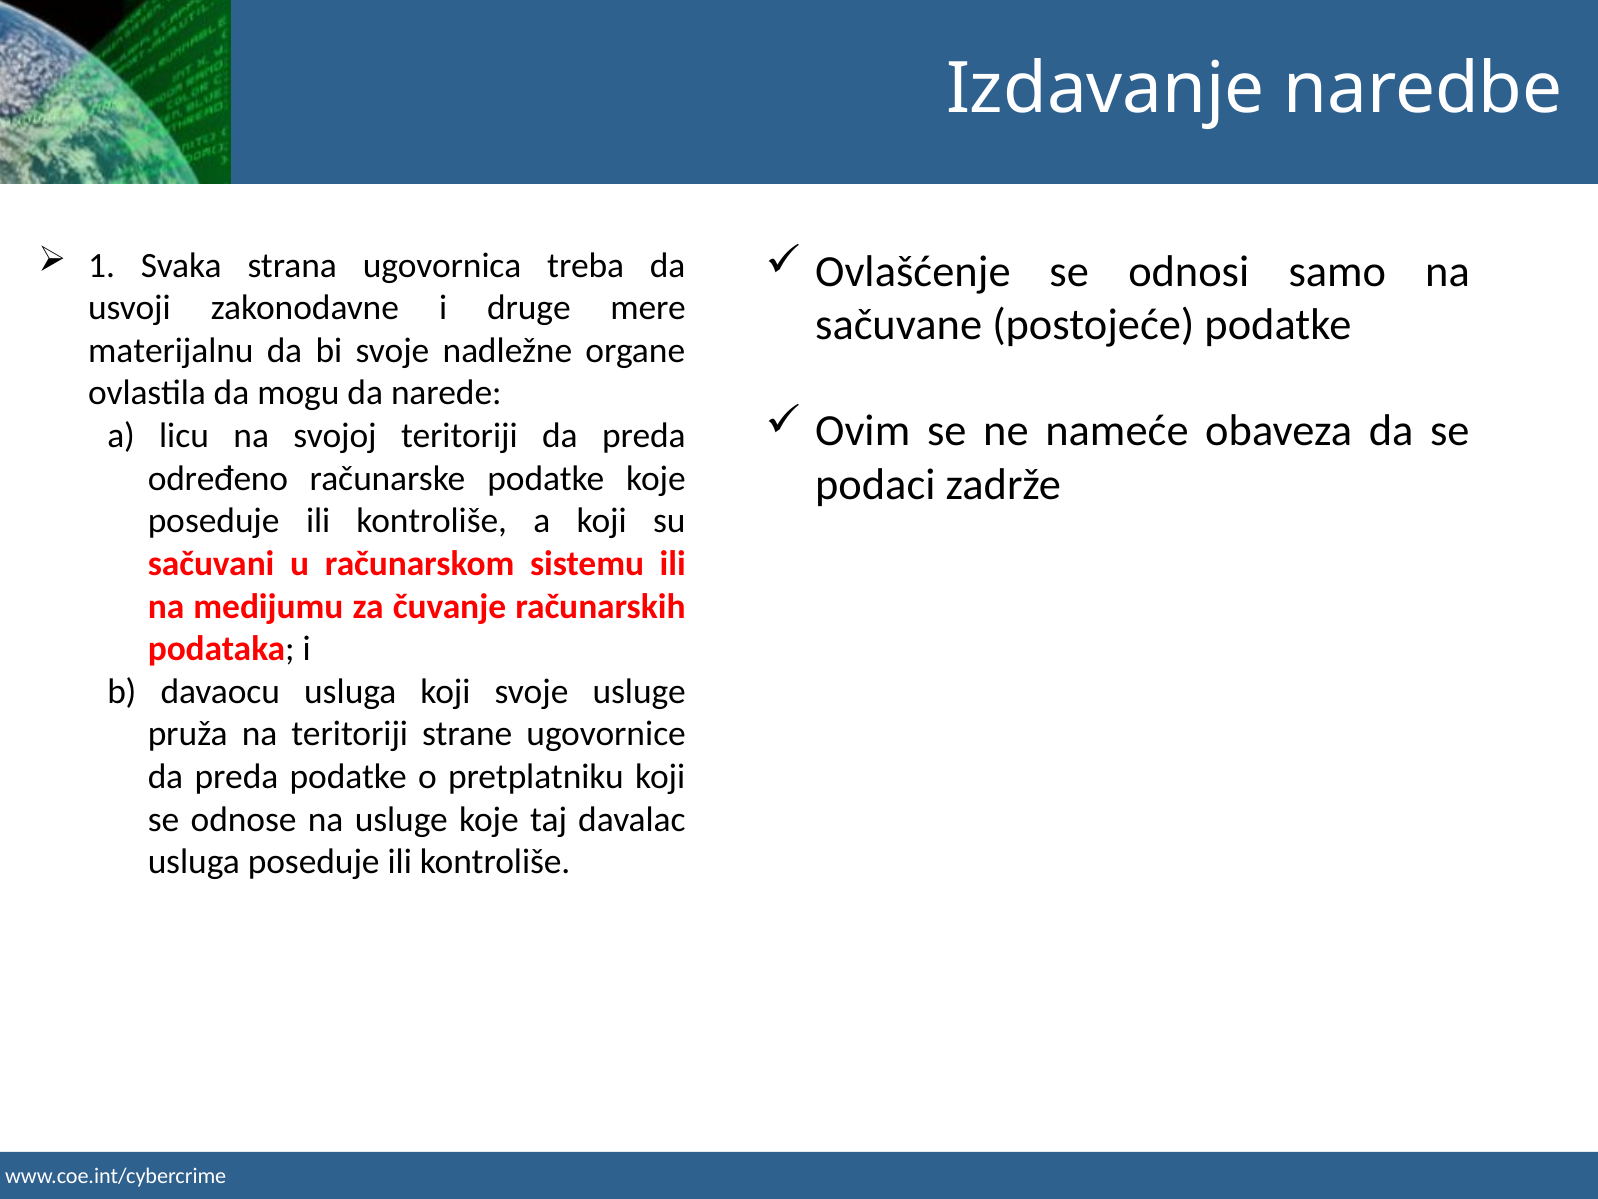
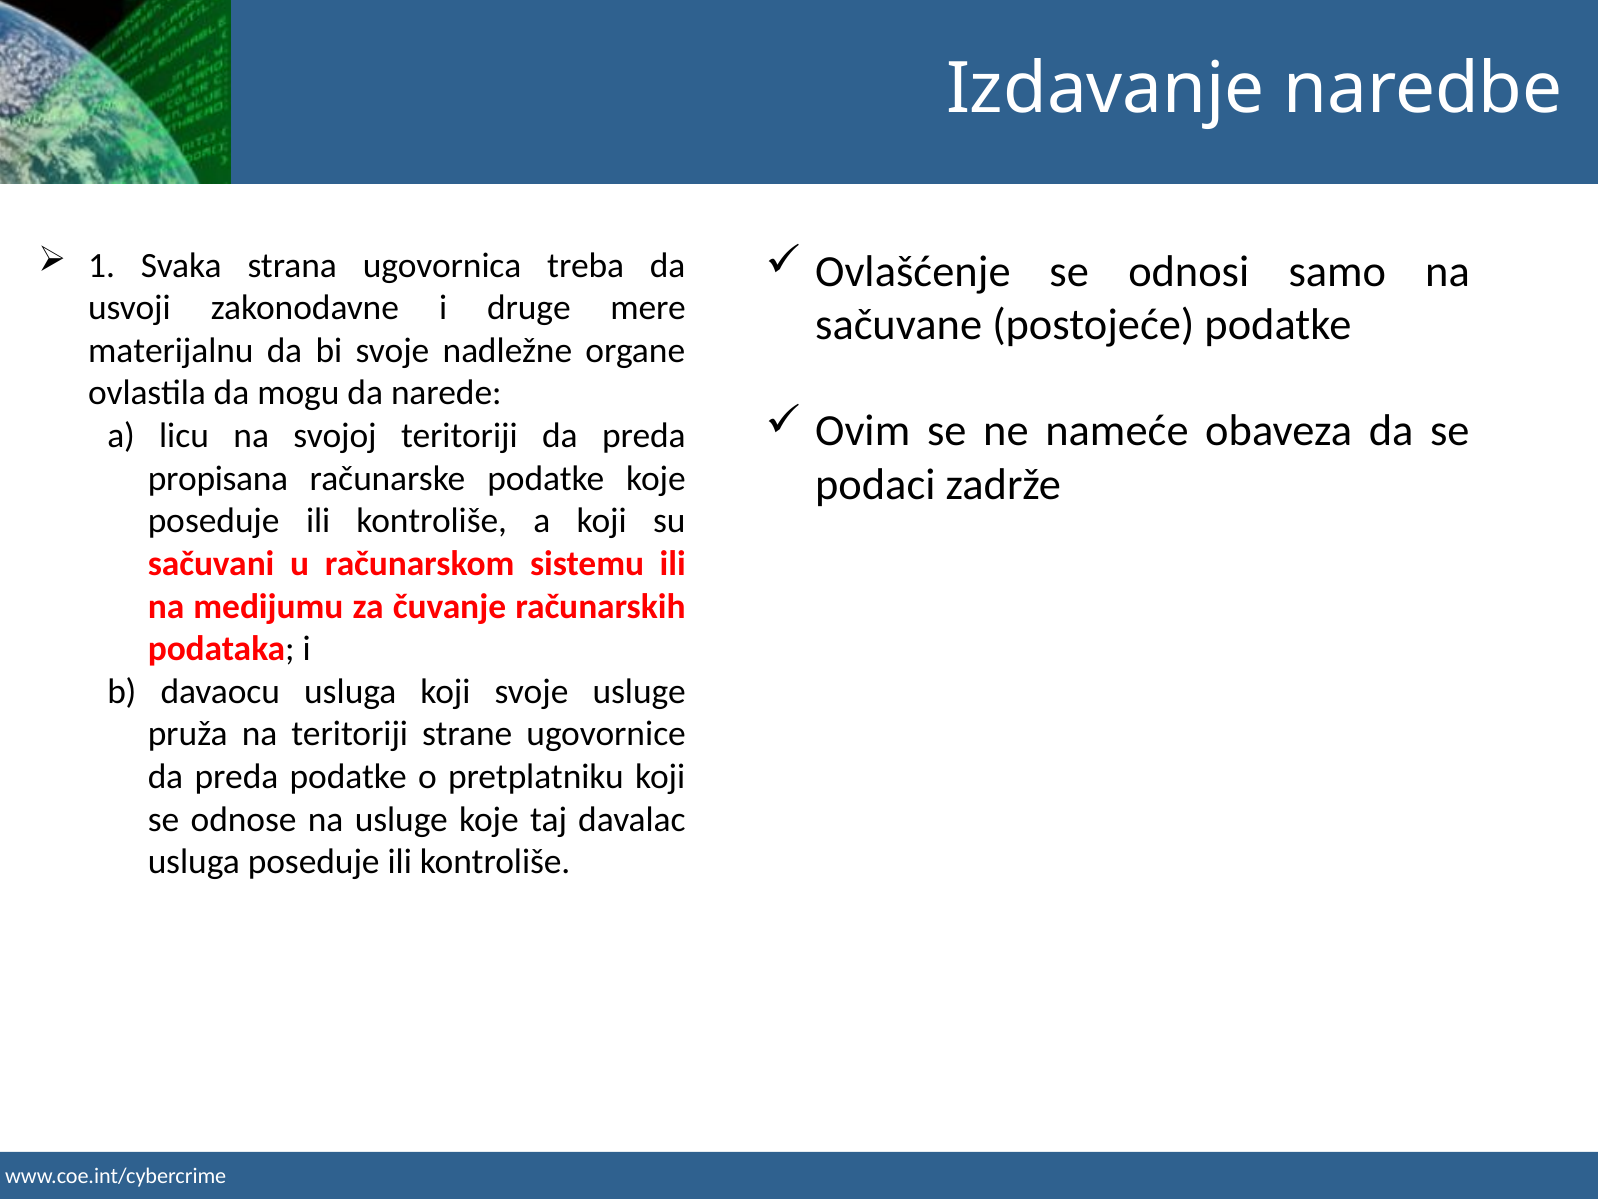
određeno: određeno -> propisana (218, 478)
